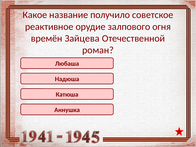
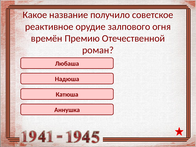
Зайцева: Зайцева -> Премию (82, 38)
